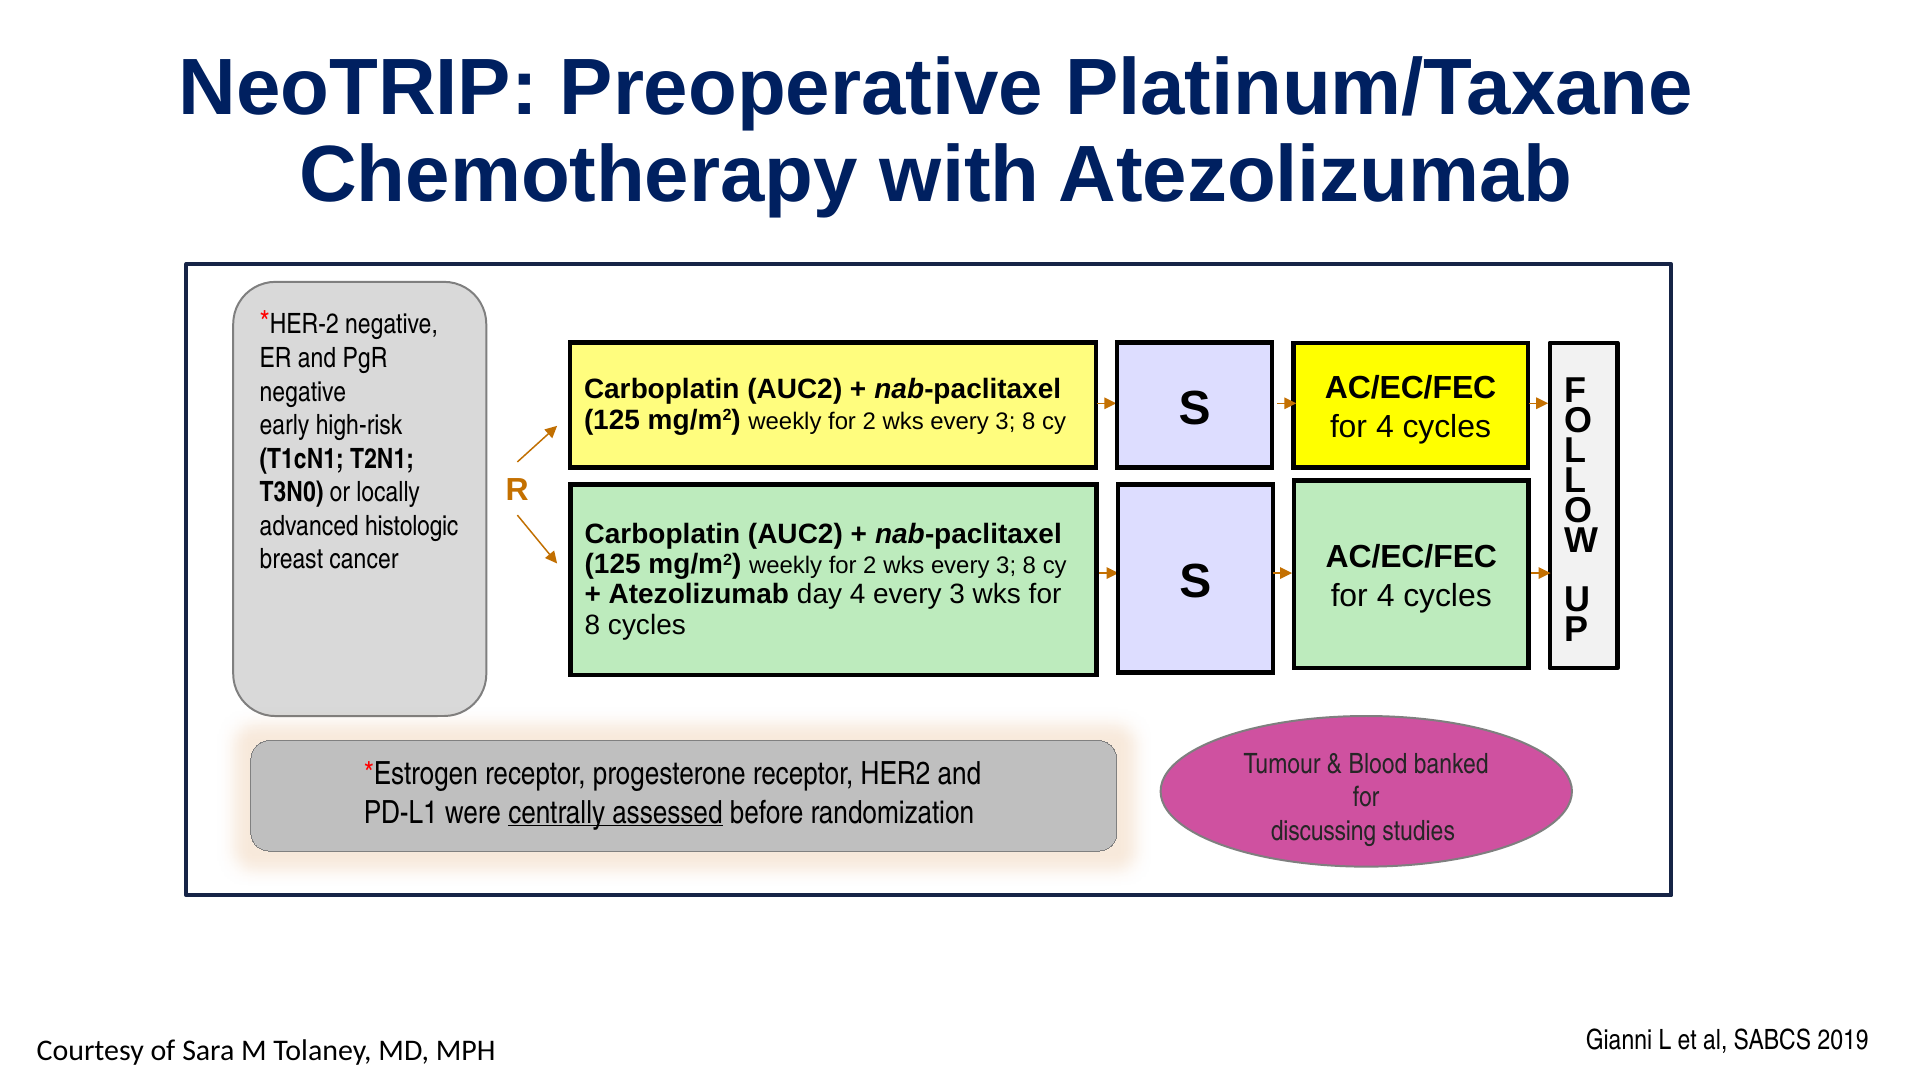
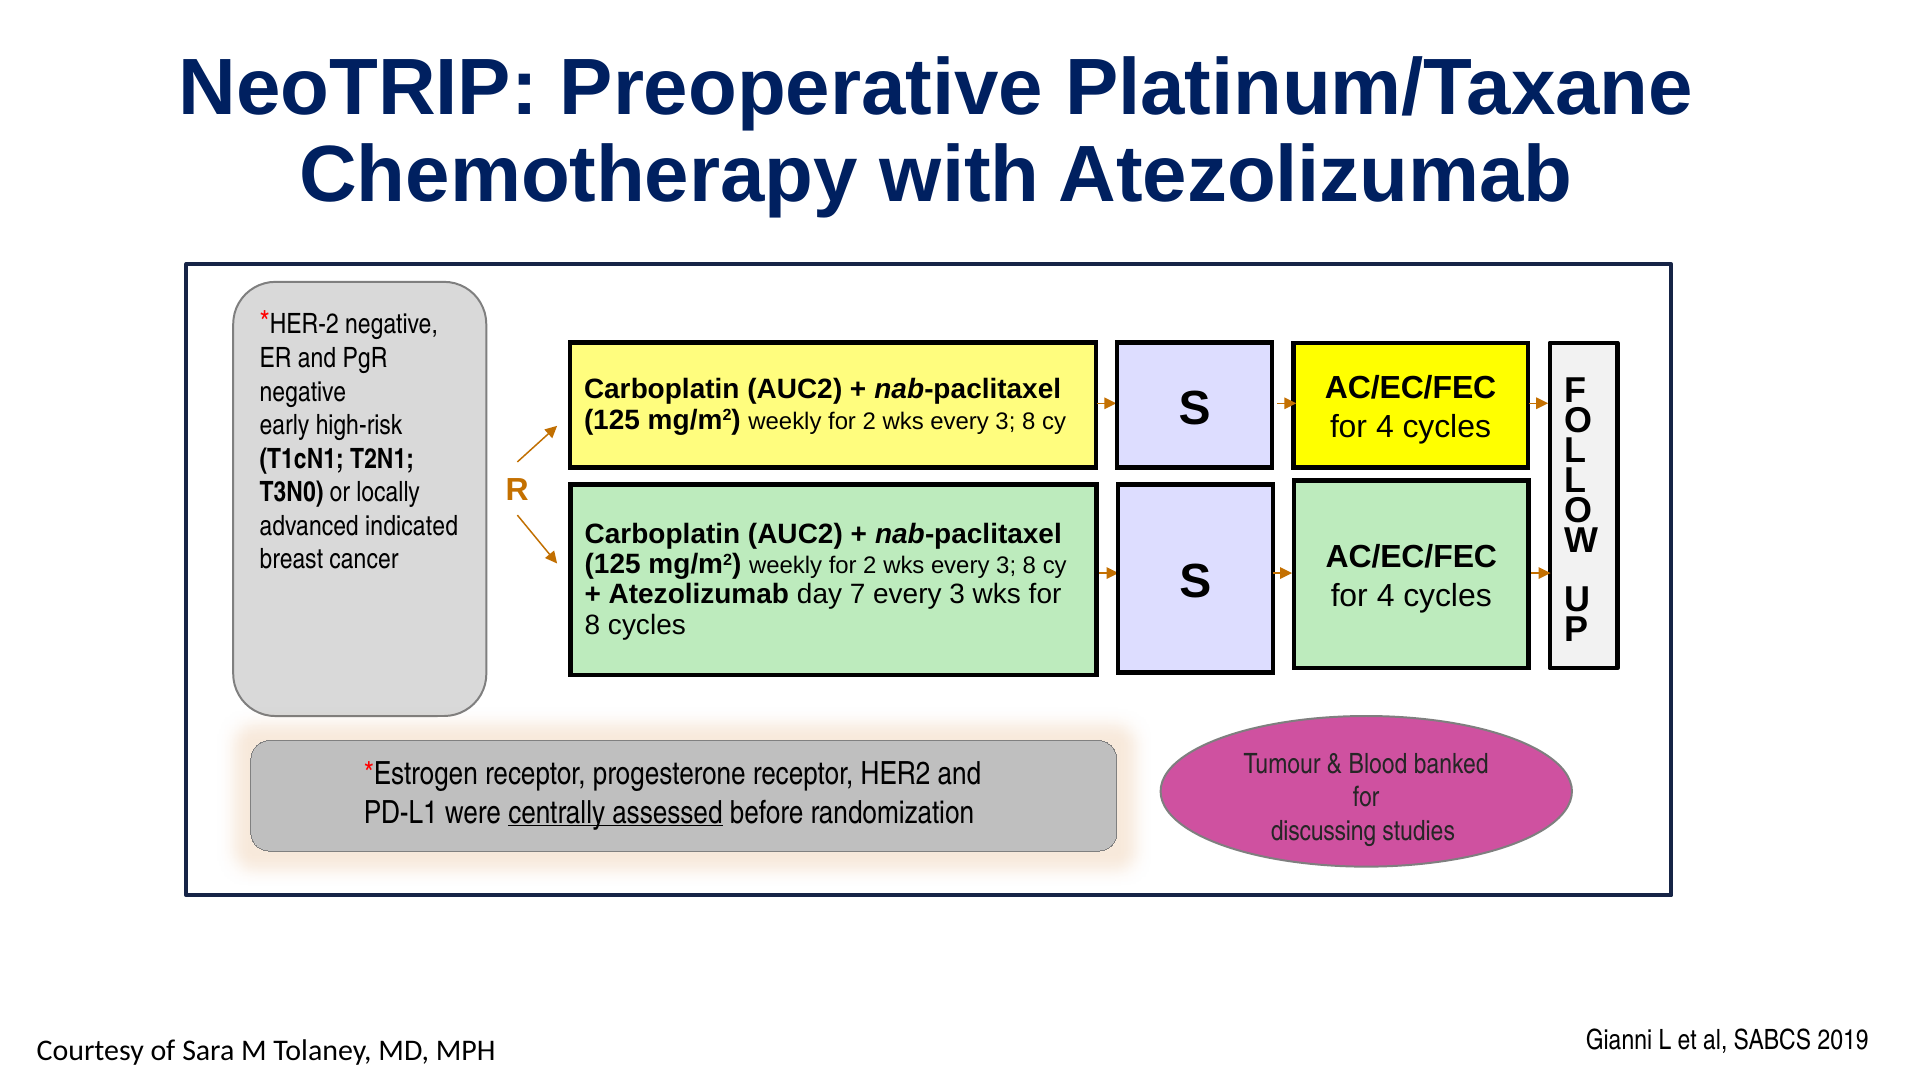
histologic: histologic -> indicated (412, 526)
day 4: 4 -> 7 (858, 595)
